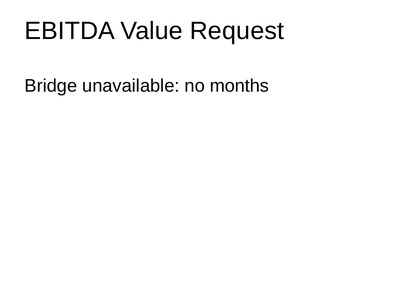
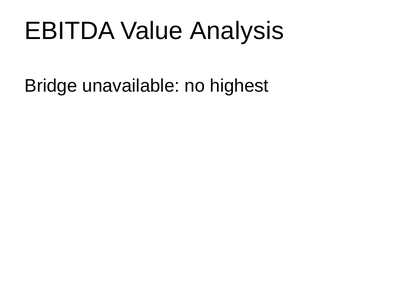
Request: Request -> Analysis (237, 31)
months: months -> highest (239, 86)
